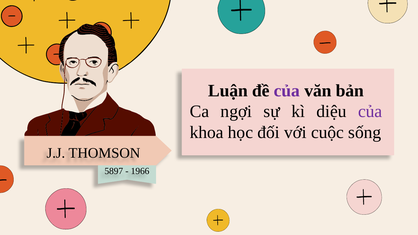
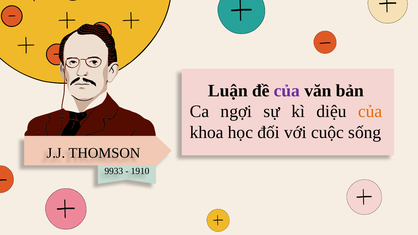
của colour: purple -> orange (370, 112)
5897: 5897 -> 9933 (114, 171)
1966: 1966 -> 1910 (140, 171)
